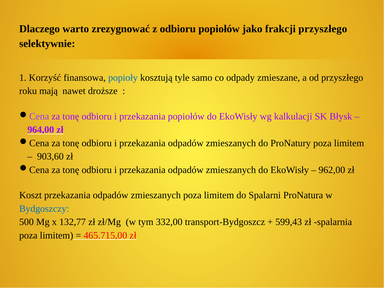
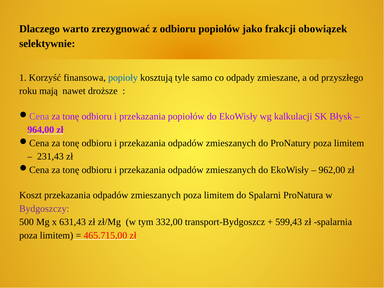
frakcji przyszłego: przyszłego -> obowiązek (323, 29)
903,60: 903,60 -> 231,43 (50, 156)
Bydgoszczy colour: blue -> purple (44, 209)
132,77: 132,77 -> 631,43 (73, 222)
